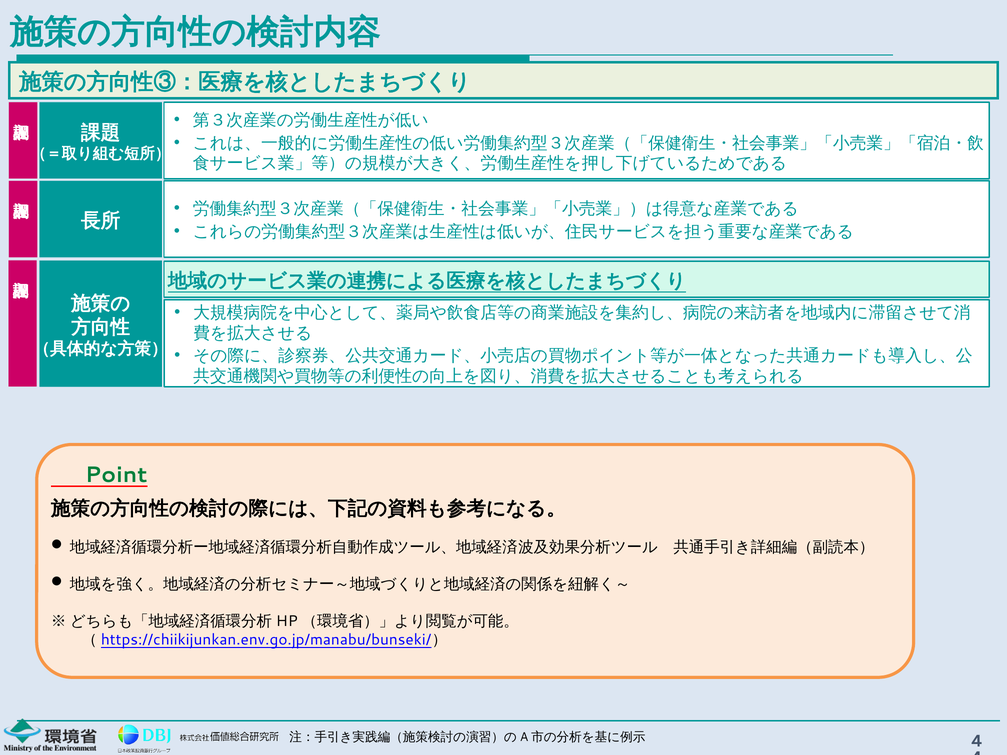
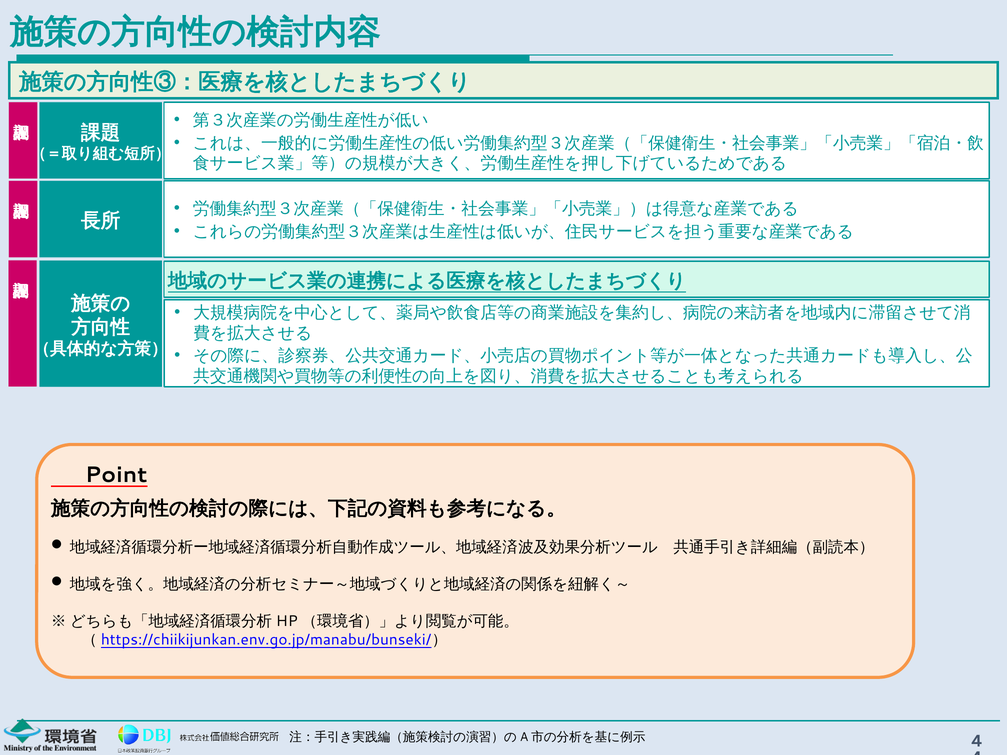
Point colour: green -> black (116, 475)
